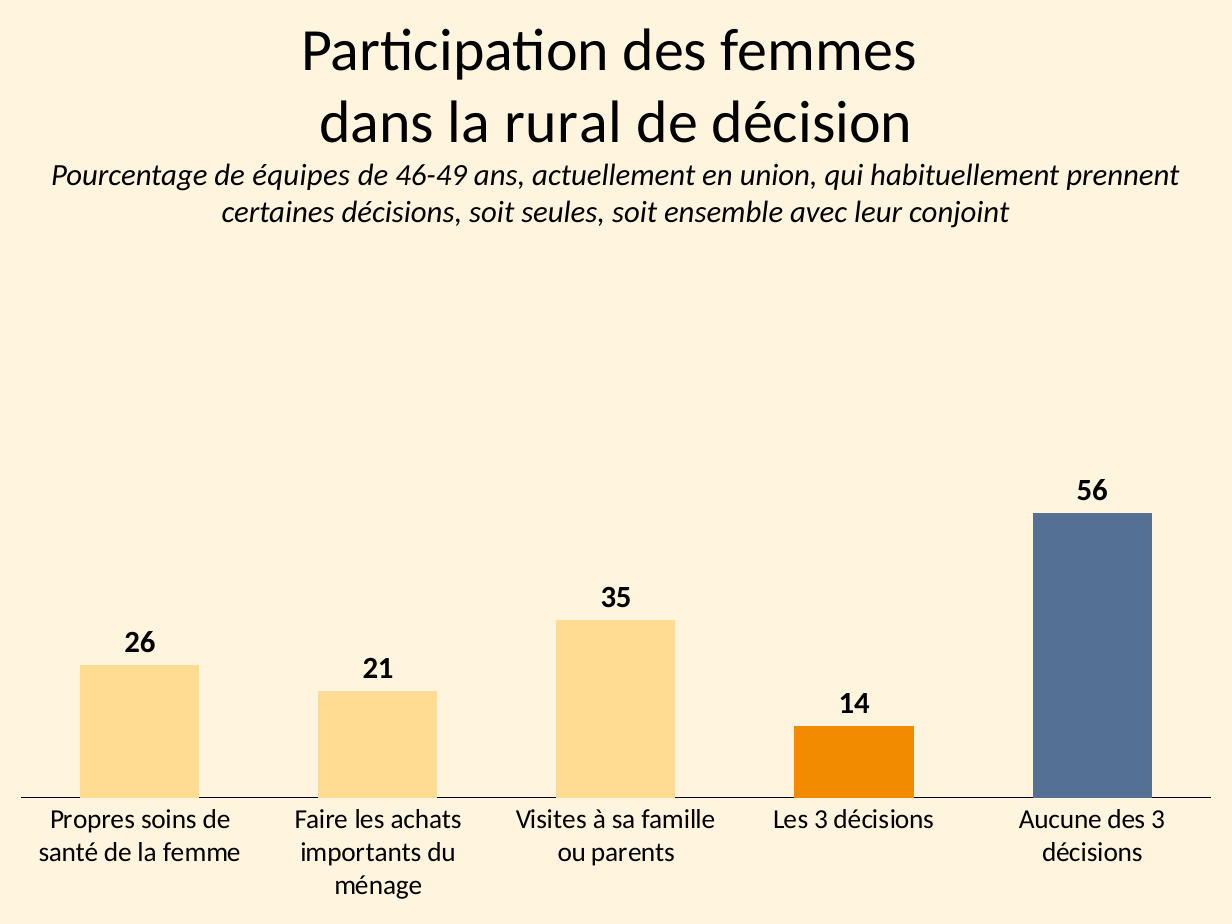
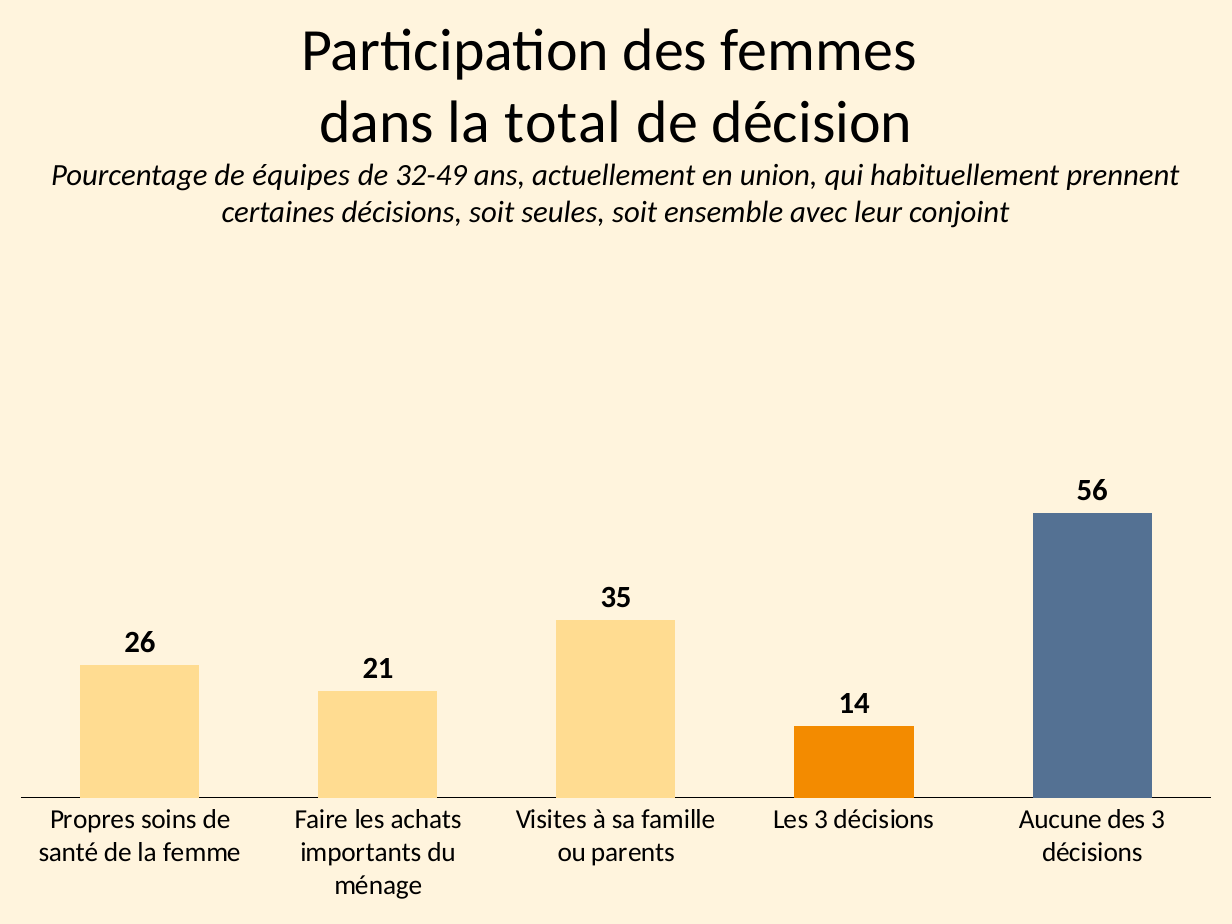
rural: rural -> total (563, 123)
46-49: 46-49 -> 32-49 (431, 175)
